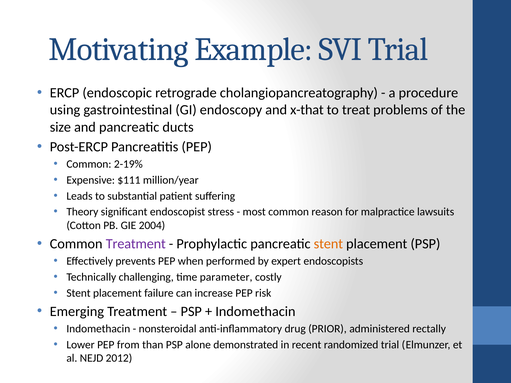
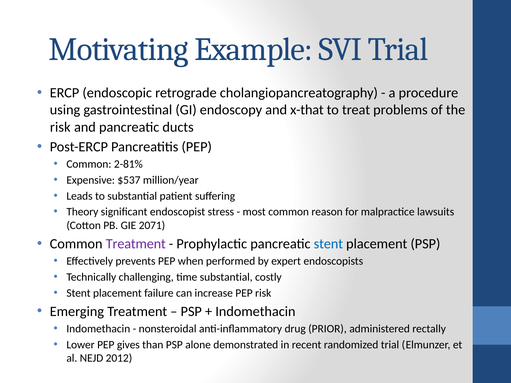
size: size -> risk (60, 127)
2-19%: 2-19% -> 2-81% (128, 164)
$111: $111 -> $537 (129, 180)
2004: 2004 -> 2071 (152, 226)
stent colour: orange -> blue (328, 244)
time parameter: parameter -> substantial (226, 277)
from: from -> gives (128, 345)
